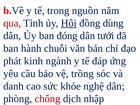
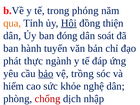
nguồn: nguồn -> phóng (85, 11)
qua colour: red -> orange (12, 23)
dùng: dùng -> thiện (113, 23)
tưới: tưới -> soát (106, 36)
chuỗi: chuỗi -> tuyến (56, 48)
kinh: kinh -> thực (33, 61)
bảo underline: none -> present (46, 74)
danh: danh -> hiểm (13, 86)
